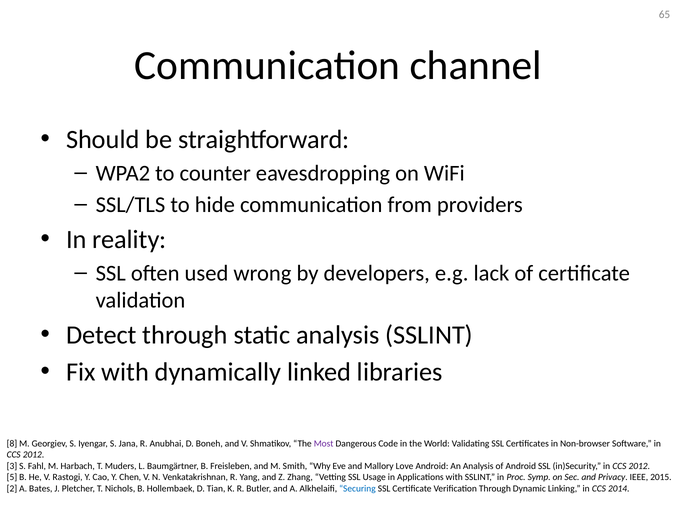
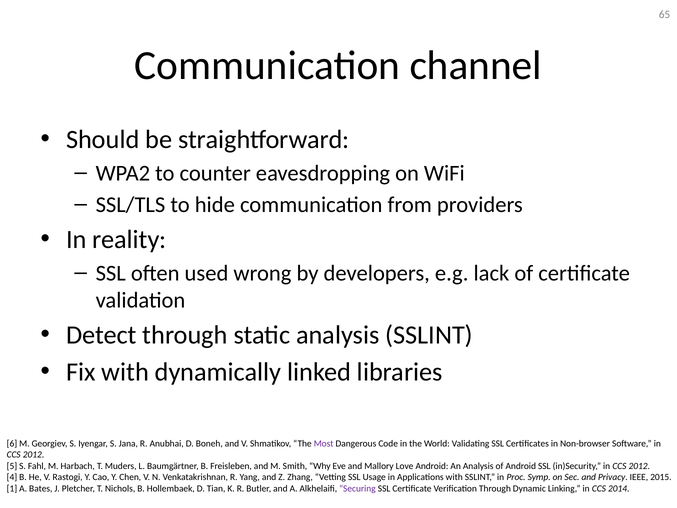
8: 8 -> 6 (12, 443)
3: 3 -> 5 (12, 466)
5: 5 -> 4 (12, 477)
2: 2 -> 1 (12, 488)
Securing colour: blue -> purple (357, 488)
